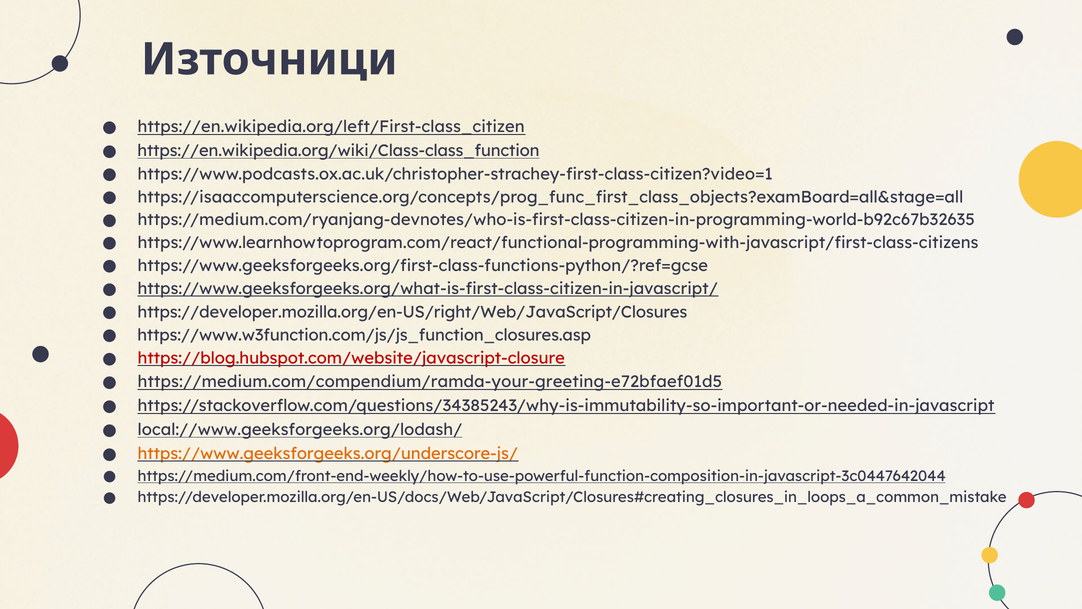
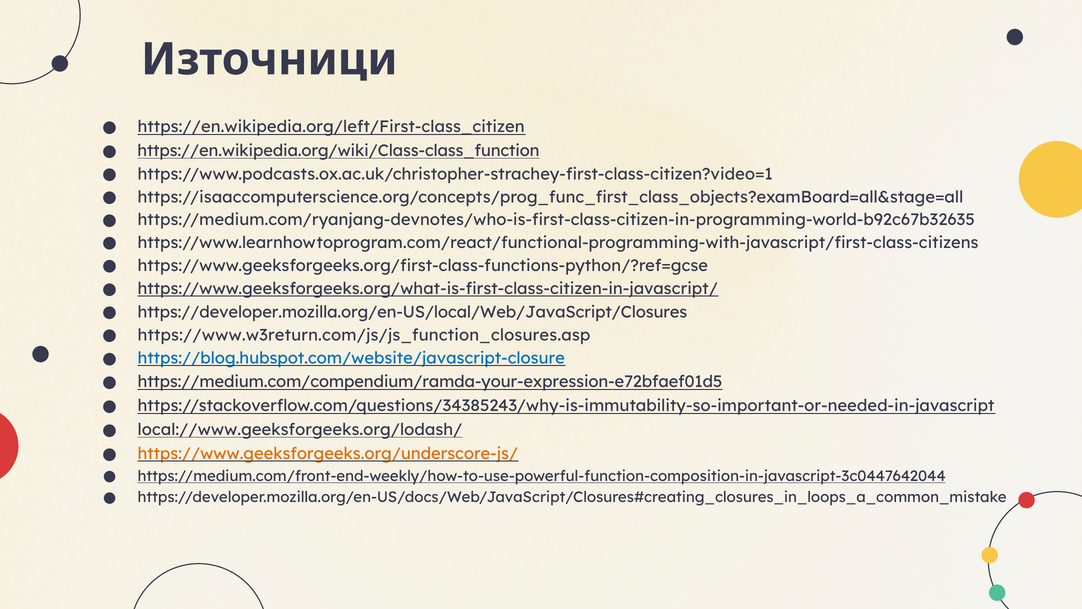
https://developer.mozilla.org/en-US/right/Web/JavaScript/Closures: https://developer.mozilla.org/en-US/right/Web/JavaScript/Closures -> https://developer.mozilla.org/en-US/local/Web/JavaScript/Closures (412, 312)
https://www.w3function.com/js/js_function_closures.asp: https://www.w3function.com/js/js_function_closures.asp -> https://www.w3return.com/js/js_function_closures.asp (364, 335)
https://blog.hubspot.com/website/javascript-closure colour: red -> blue (351, 358)
https://medium.com/compendium/ramda-your-greeting-e72bfaef01d5: https://medium.com/compendium/ramda-your-greeting-e72bfaef01d5 -> https://medium.com/compendium/ramda-your-expression-e72bfaef01d5 (430, 382)
